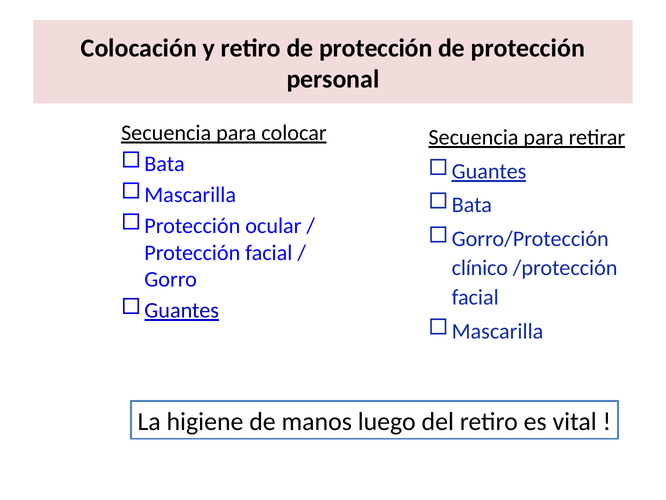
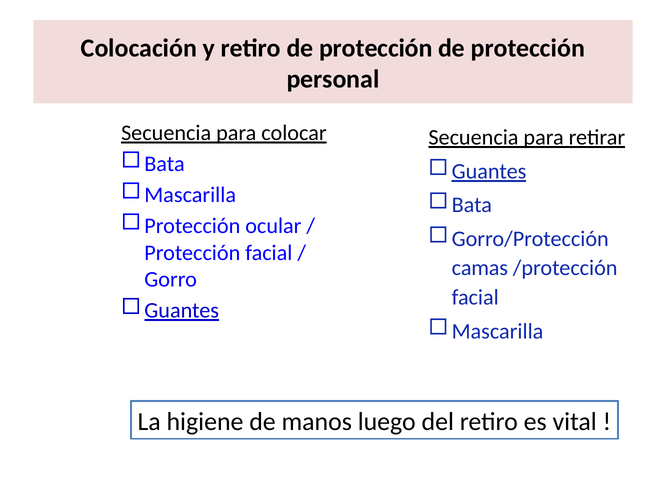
clínico: clínico -> camas (480, 268)
